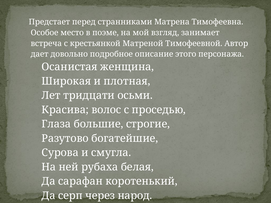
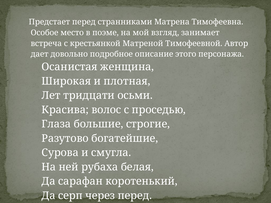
через народ: народ -> перед (135, 196)
